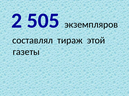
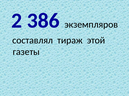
505: 505 -> 386 (43, 21)
